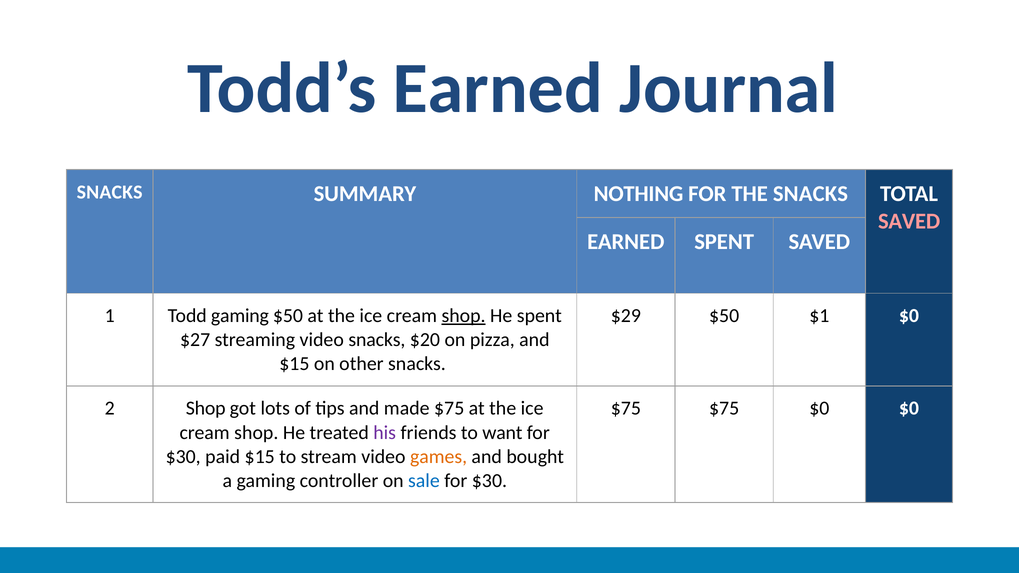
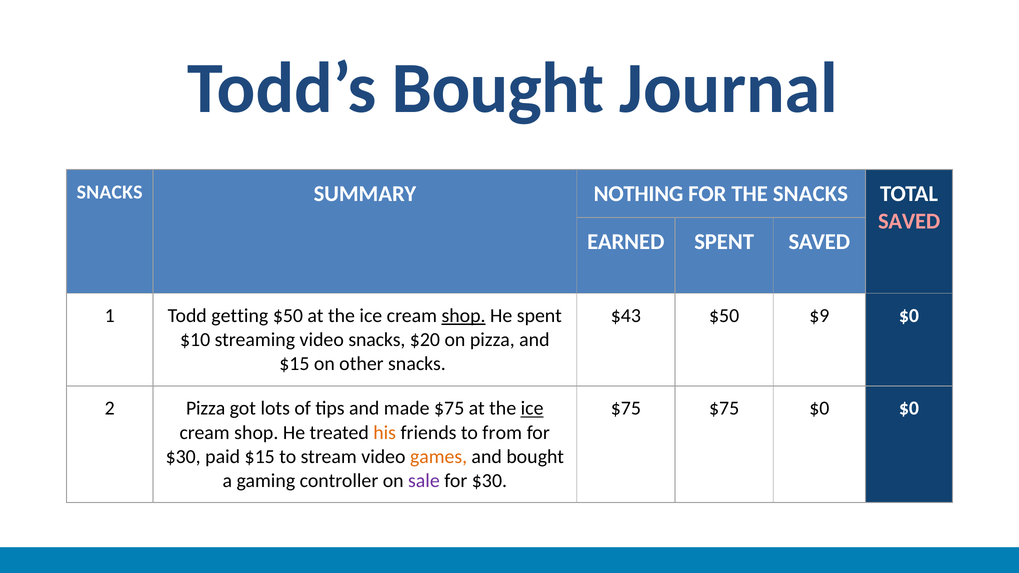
Todd’s Earned: Earned -> Bought (498, 89)
Todd gaming: gaming -> getting (240, 316)
$29: $29 -> $43 (626, 316)
$1: $1 -> $9 (819, 316)
$27: $27 -> $10 (195, 340)
2 Shop: Shop -> Pizza (206, 409)
ice underline: none -> present (532, 409)
his colour: purple -> orange (385, 433)
want: want -> from (502, 433)
sale colour: blue -> purple (424, 481)
